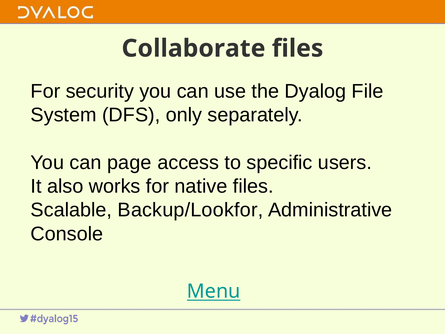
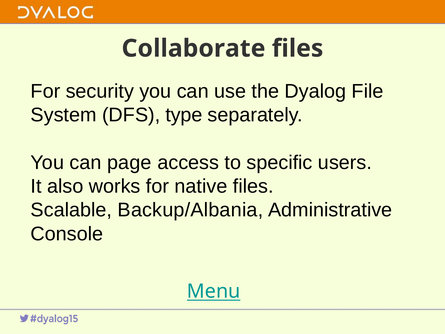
only: only -> type (184, 115)
Backup/Lookfor: Backup/Lookfor -> Backup/Albania (190, 210)
